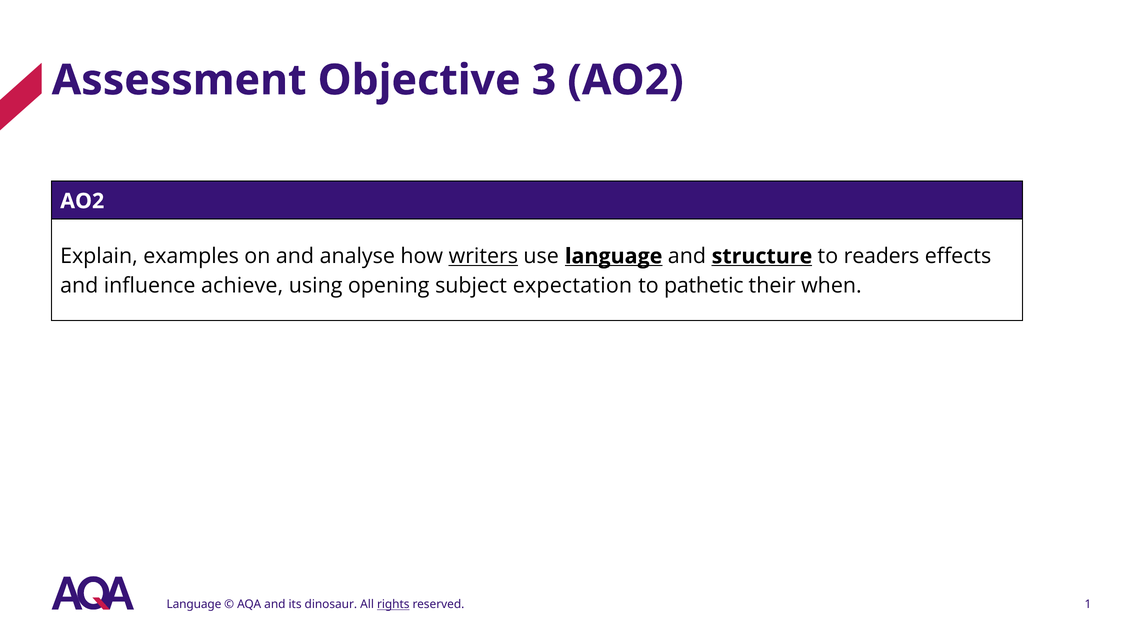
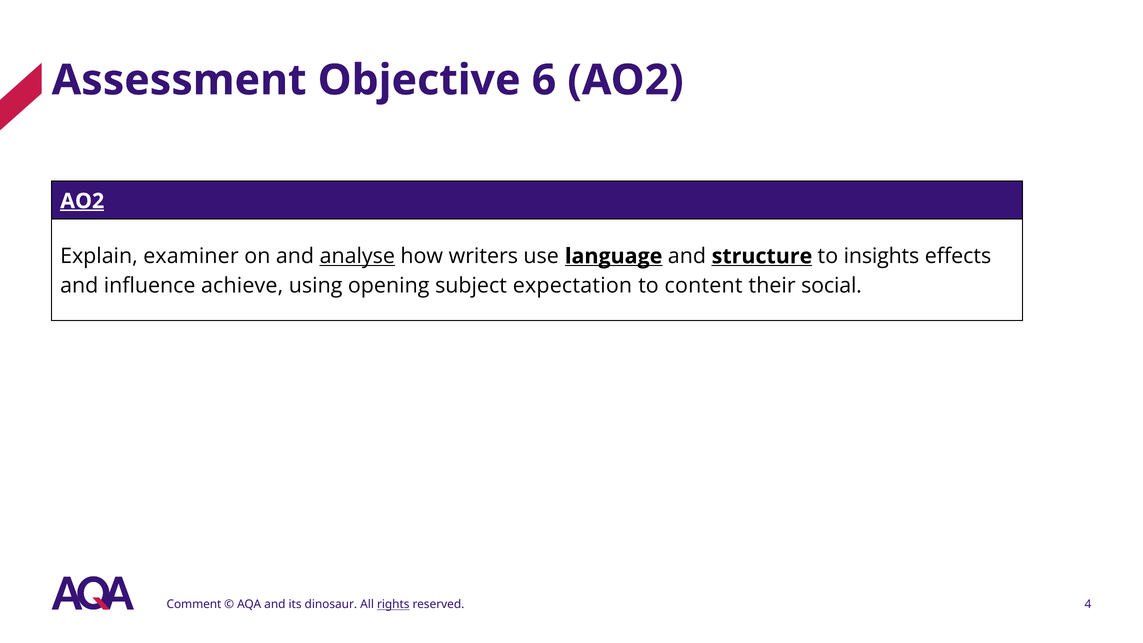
3: 3 -> 6 (544, 80)
AO2 underline: none -> present (82, 201)
examples: examples -> examiner (191, 256)
analyse underline: none -> present (357, 256)
writers underline: present -> none (483, 256)
readers: readers -> insights (881, 256)
pathetic: pathetic -> content (704, 285)
when: when -> social (832, 285)
Language: Language -> Comment (194, 604)
1: 1 -> 4 (1088, 604)
